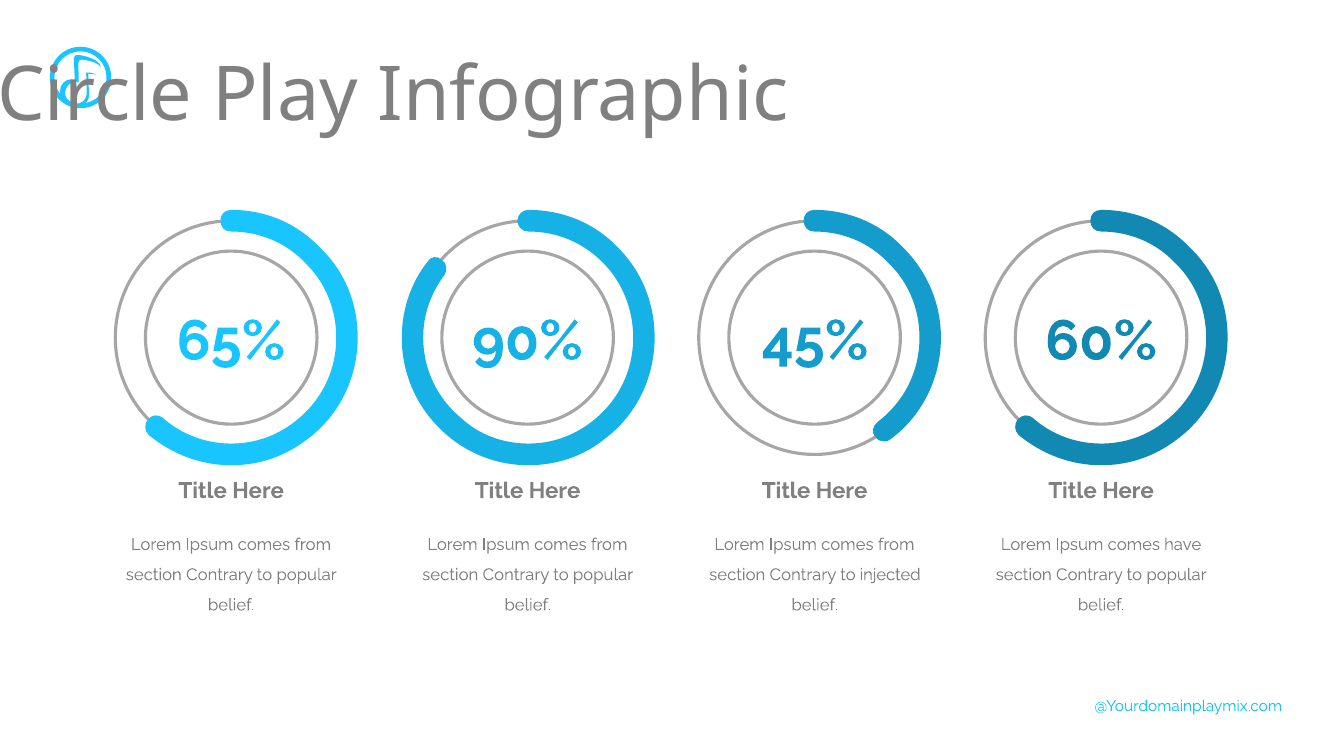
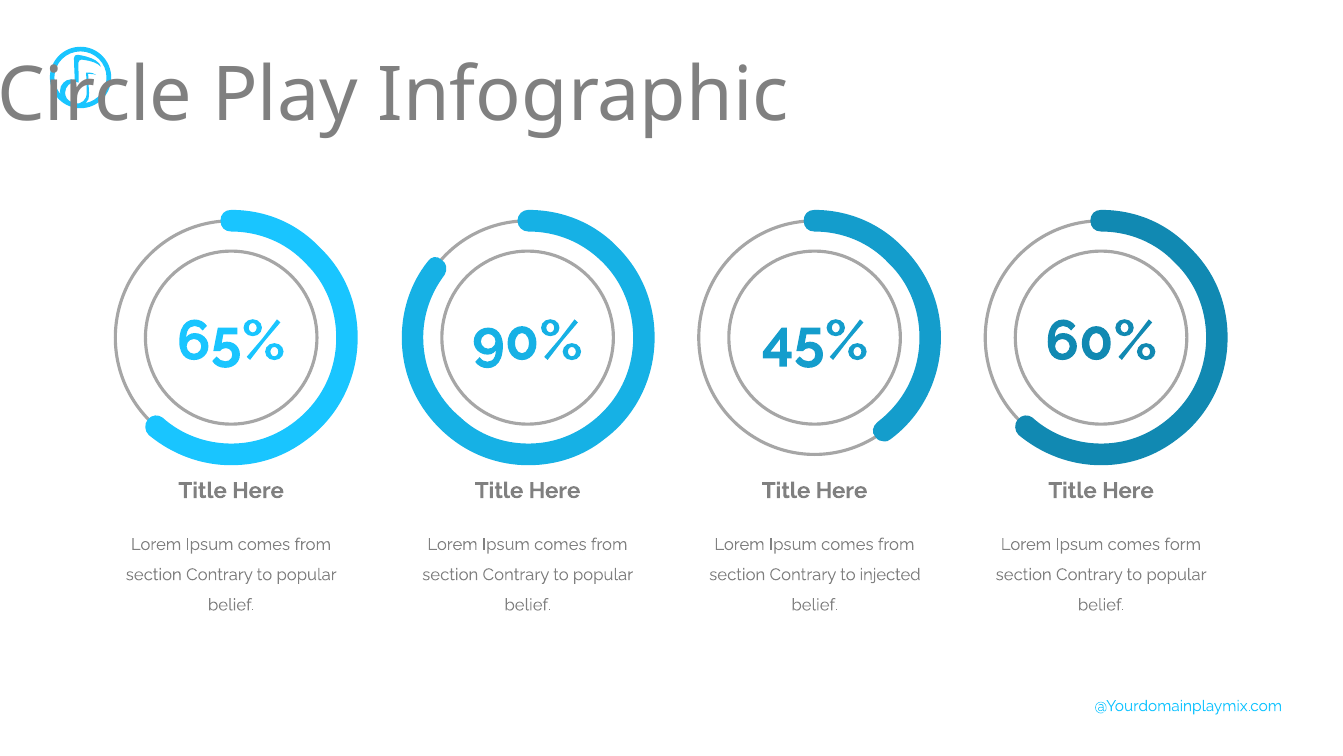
have: have -> form (1183, 544)
